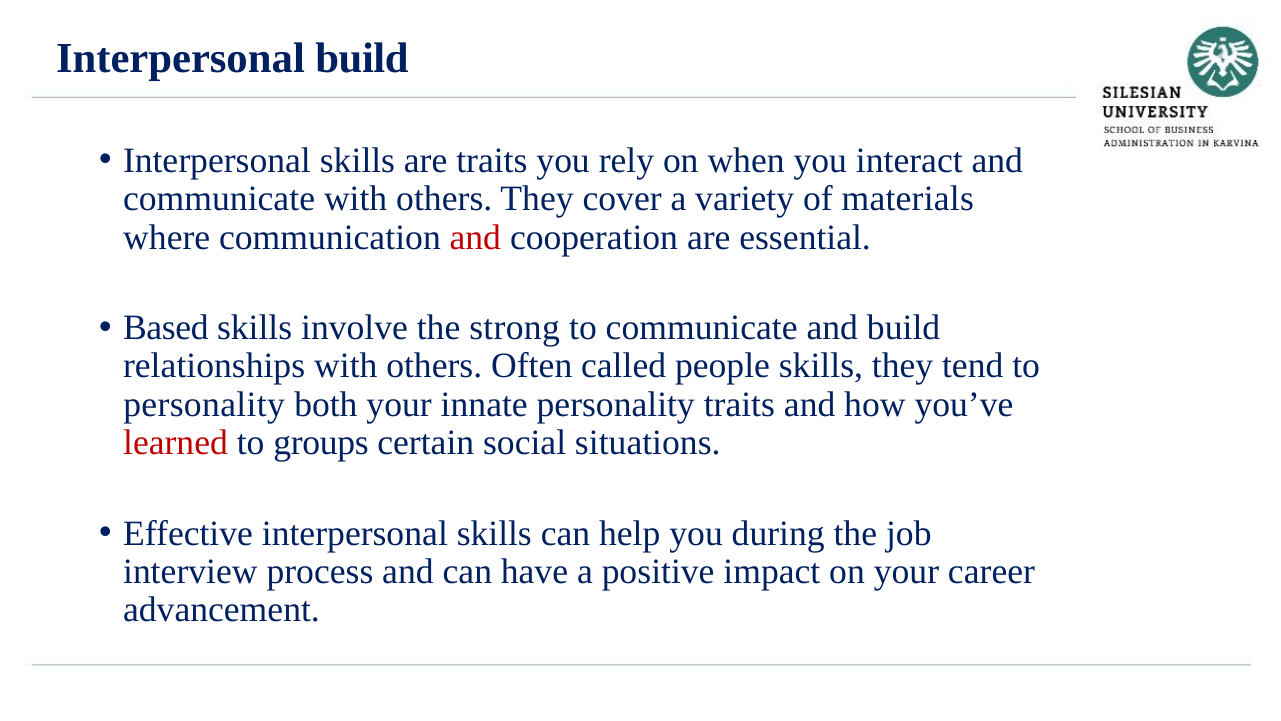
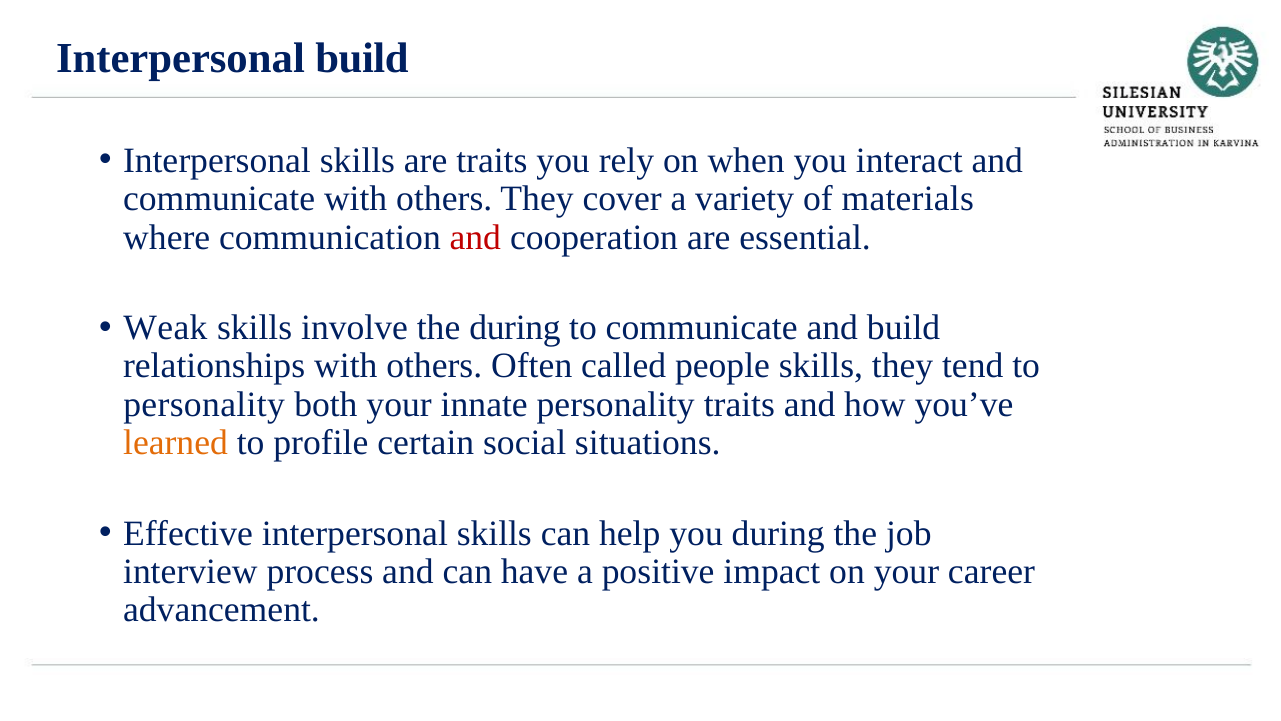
Based: Based -> Weak (165, 328)
the strong: strong -> during (515, 328)
learned colour: red -> orange (176, 443)
groups: groups -> profile (321, 443)
